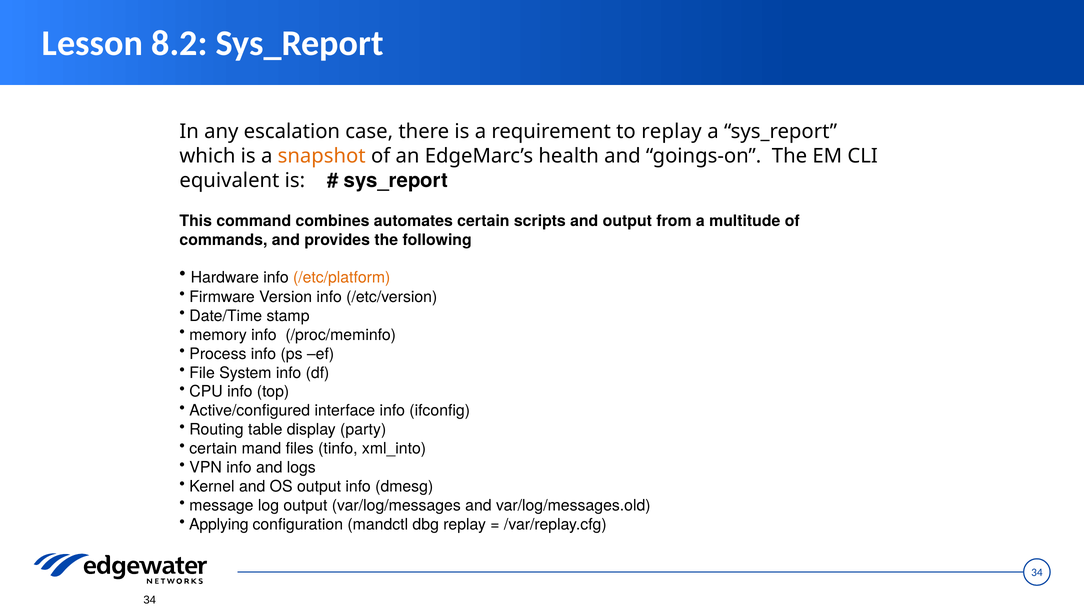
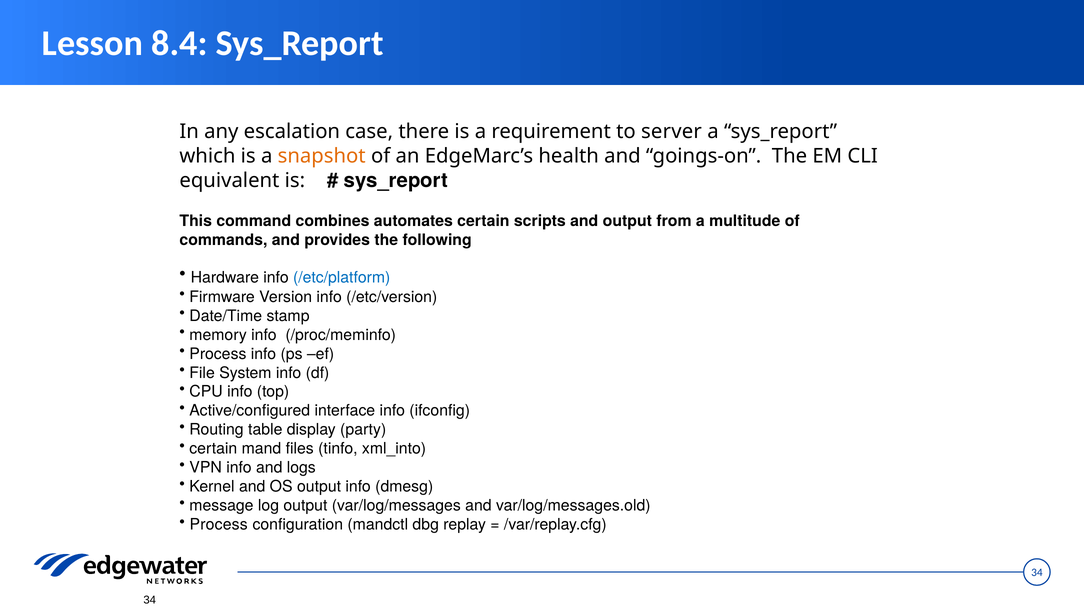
8.2: 8.2 -> 8.4 (179, 43)
to replay: replay -> server (671, 132)
/etc/platform colour: orange -> blue (342, 277)
Applying: Applying -> Process (219, 524)
